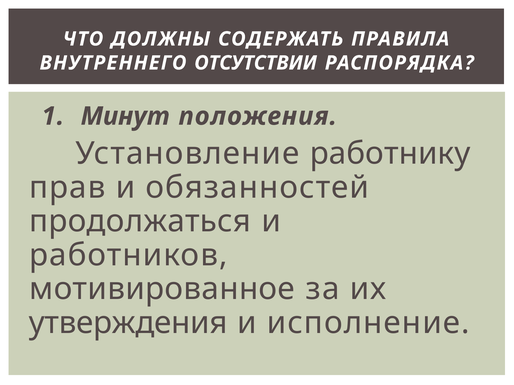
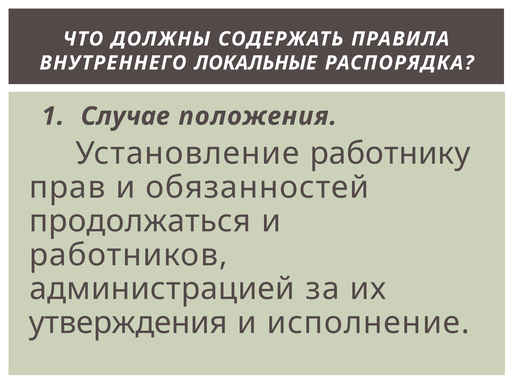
ОТСУТСТВИИ: ОТСУТСТВИИ -> ЛОКАЛЬНЫЕ (255, 63)
Минут: Минут -> Случае (125, 116)
мотивированное: мотивированное -> администрацией (162, 289)
